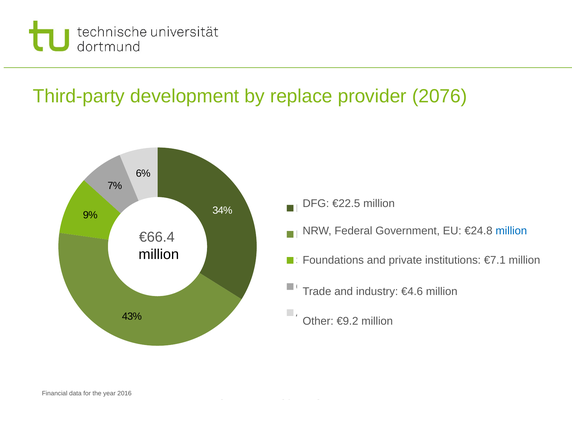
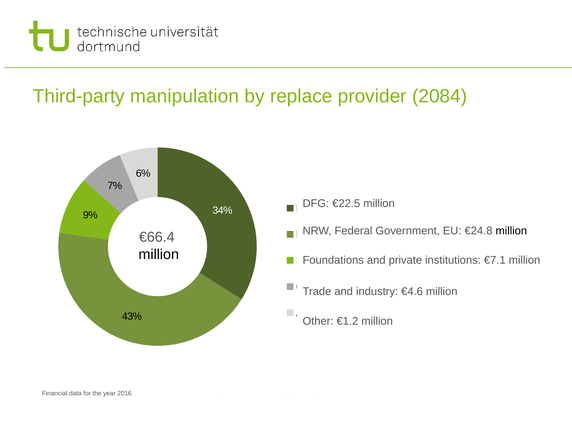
development: development -> manipulation (185, 96)
2076: 2076 -> 2084 (440, 96)
million colour: blue -> black (511, 231)
€9.2: €9.2 -> €1.2 (347, 321)
